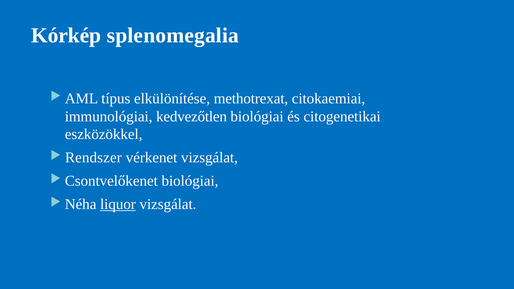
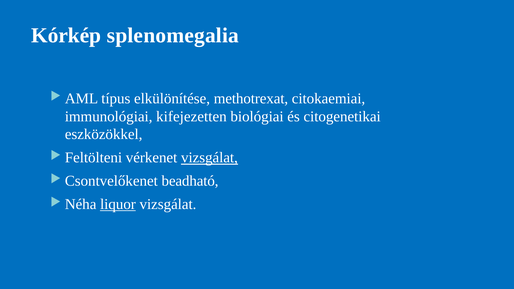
kedvezőtlen: kedvezőtlen -> kifejezetten (191, 116)
Rendszer: Rendszer -> Feltölteni (93, 158)
vizsgálat underline: none -> present (209, 158)
Csontvelőkenet biológiai: biológiai -> beadható (190, 181)
